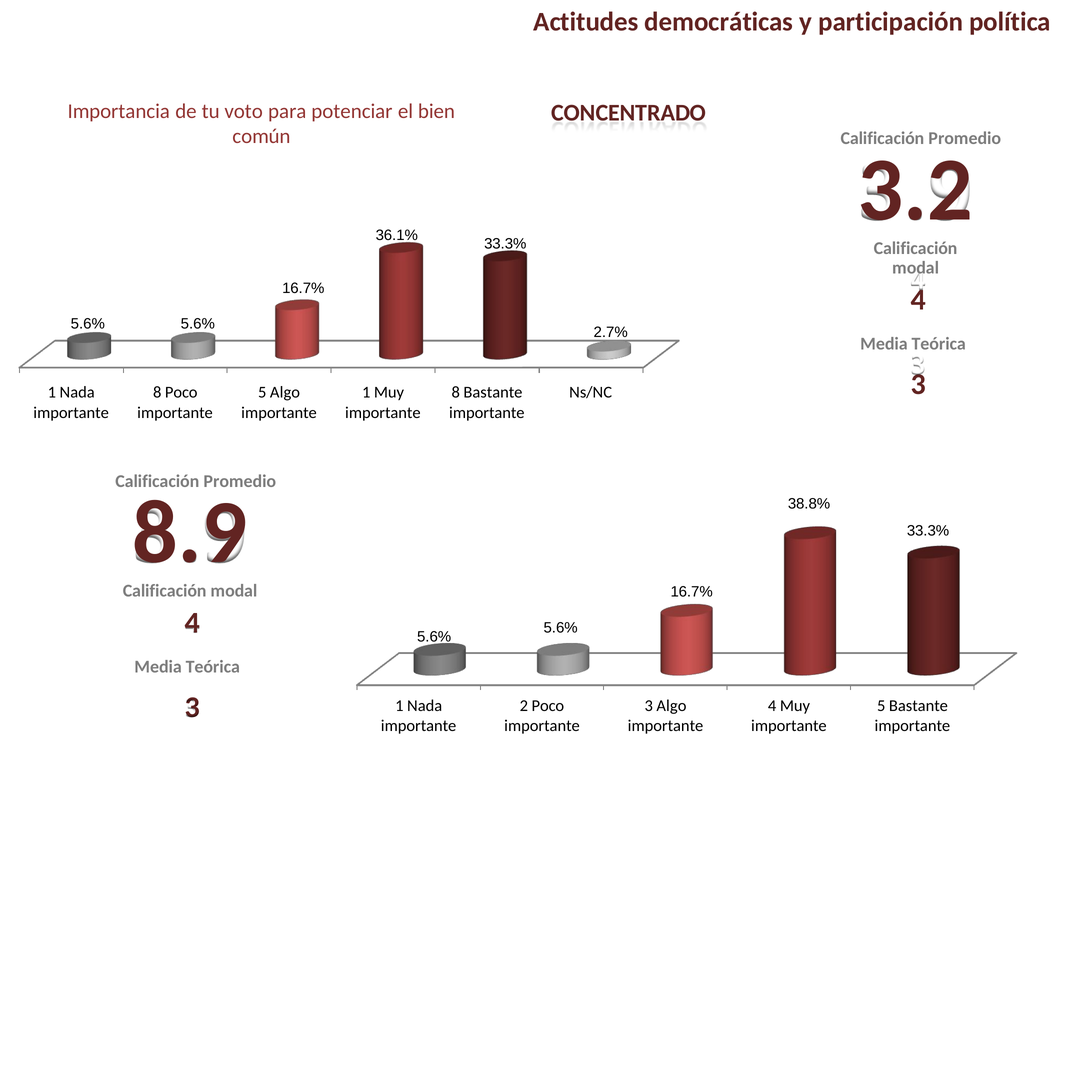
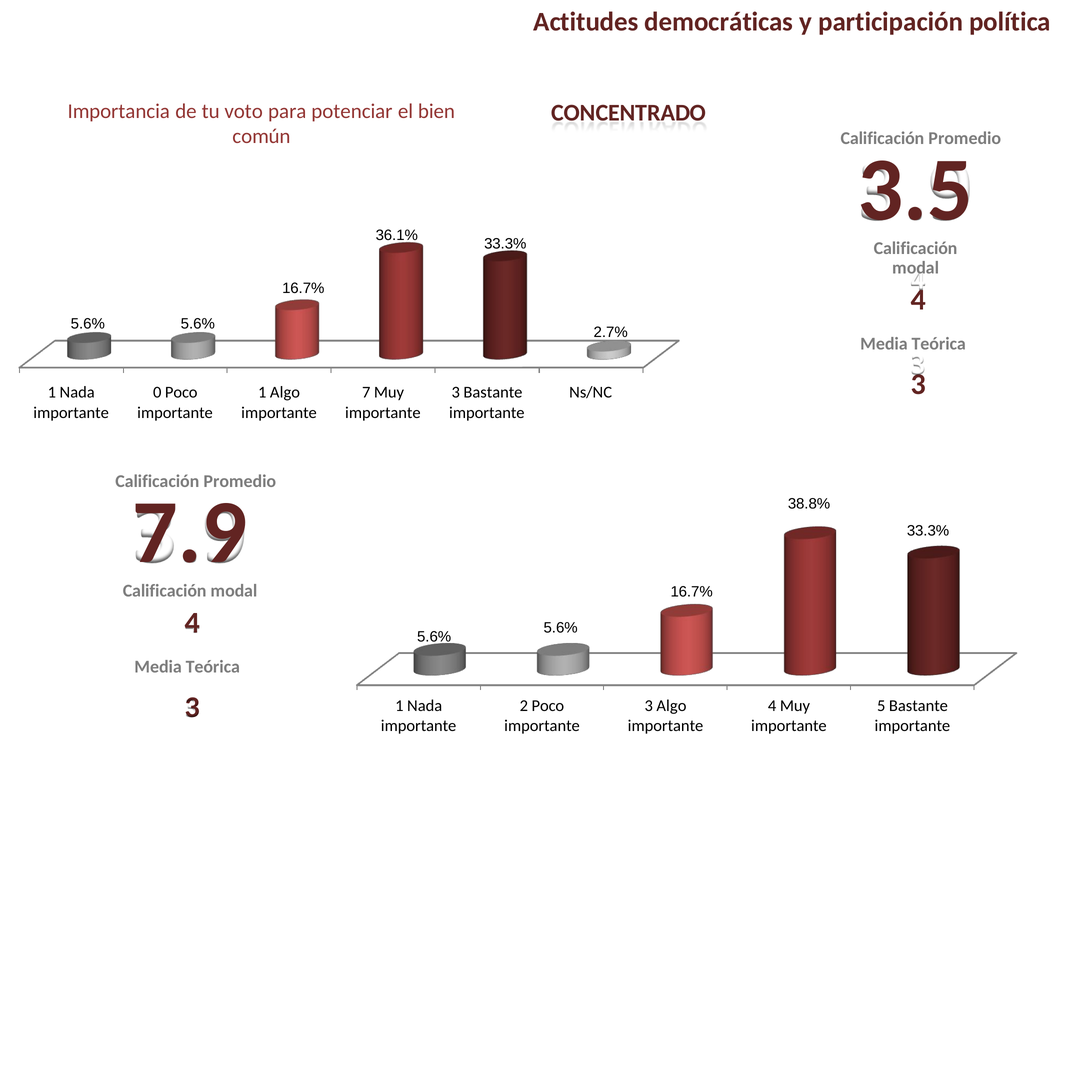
3.2: 3.2 -> 3.5 (915, 190)
Nada 8: 8 -> 0 (157, 392)
Poco 5: 5 -> 1 (262, 392)
Algo 1: 1 -> 7 (366, 392)
Muy 8: 8 -> 3 (456, 392)
8.9: 8.9 -> 7.9 (190, 533)
